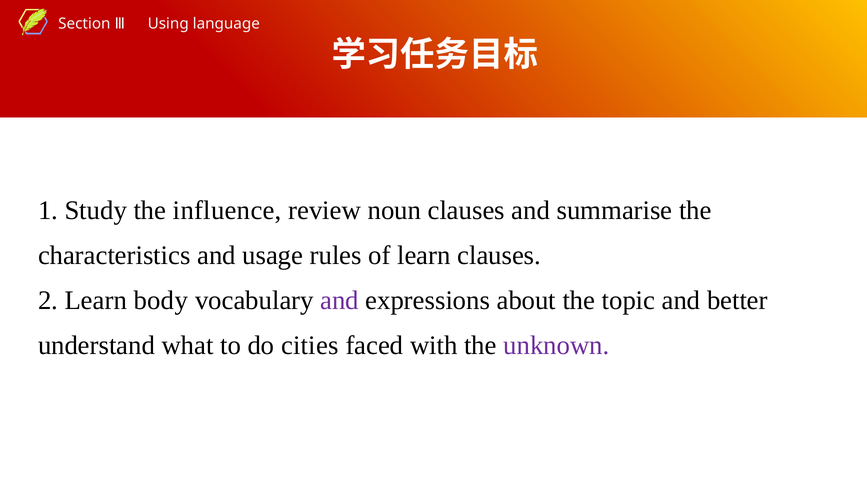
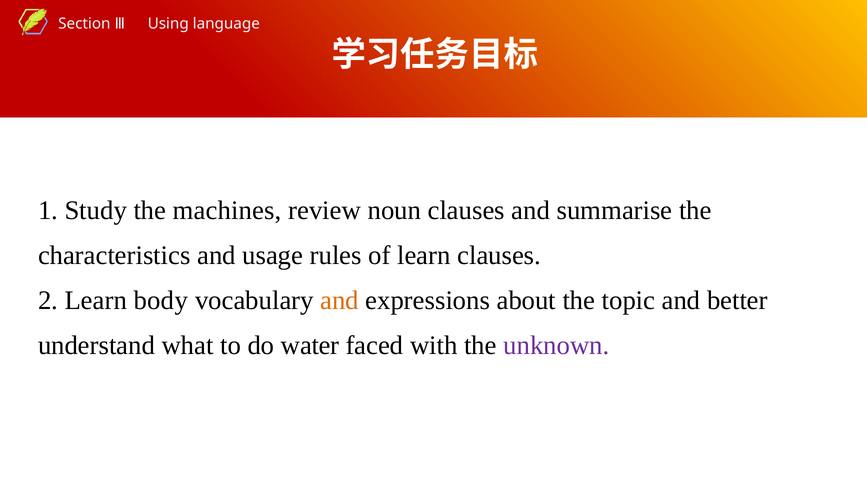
influence: influence -> machines (227, 210)
and colour: purple -> orange (340, 300)
cities: cities -> water (310, 345)
